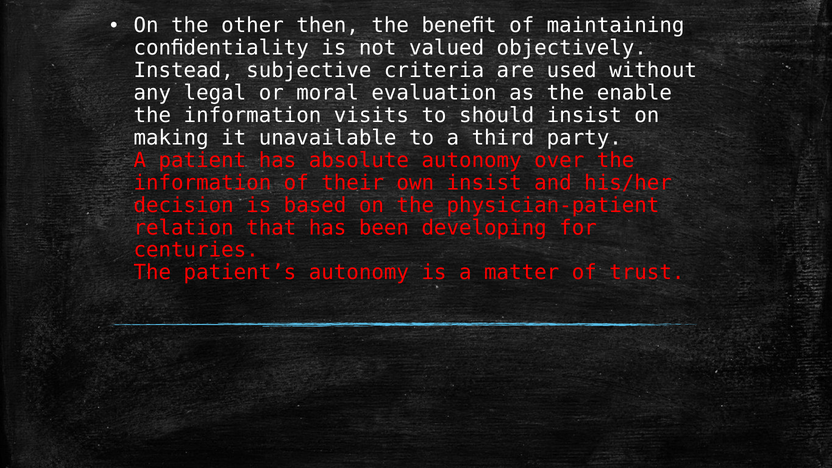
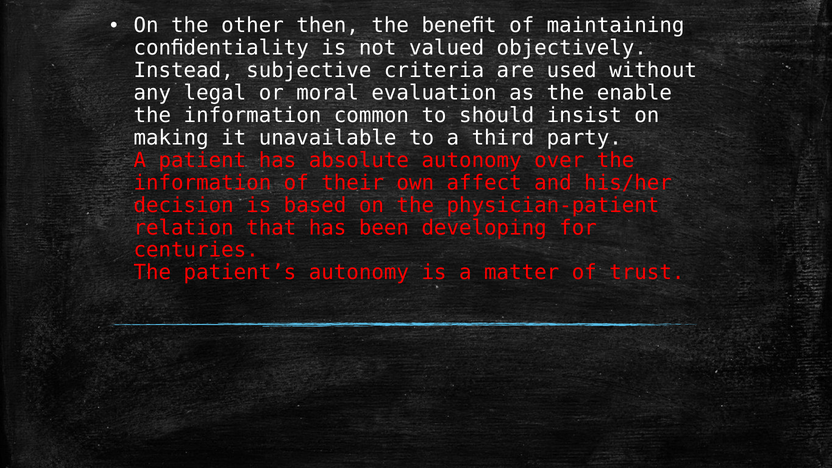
visits: visits -> common (371, 115)
own insist: insist -> affect (484, 183)
